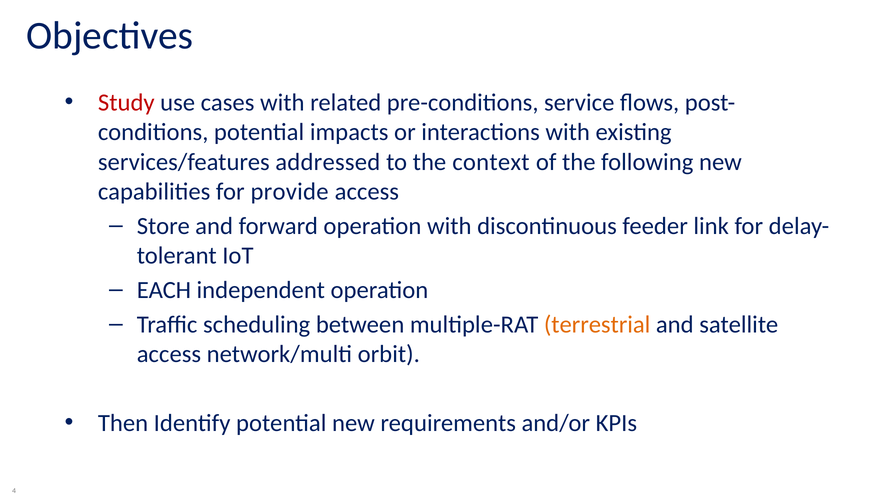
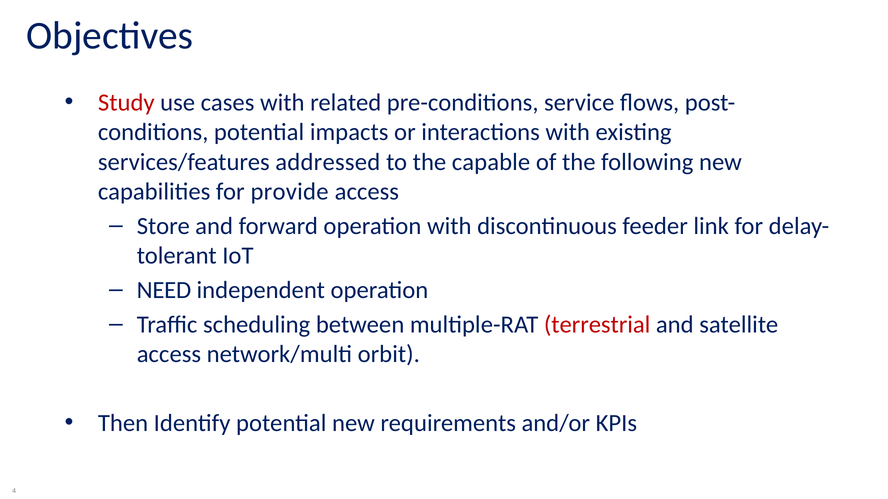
context: context -> capable (491, 162)
EACH: EACH -> NEED (164, 290)
terrestrial colour: orange -> red (597, 325)
